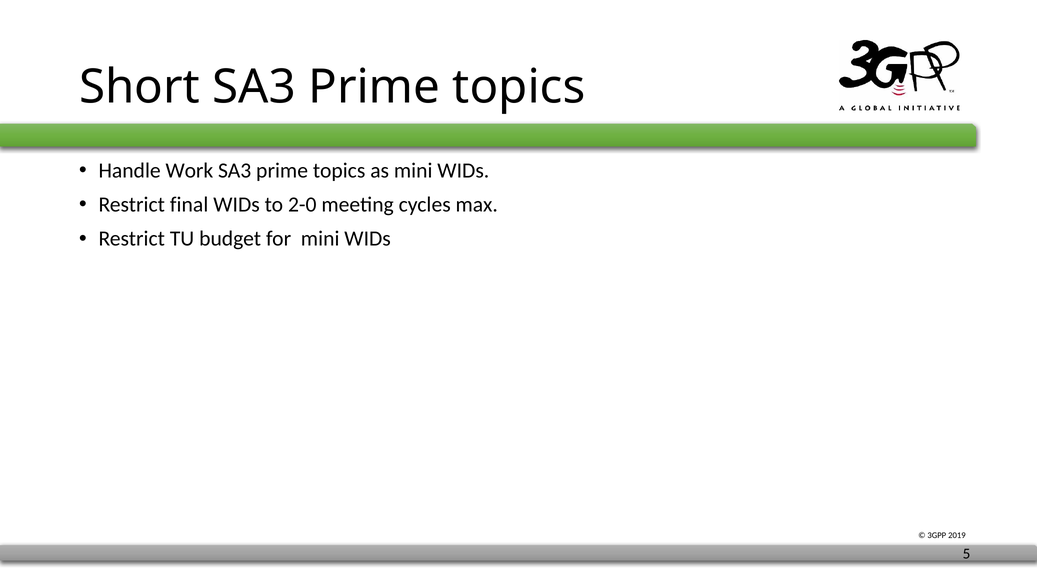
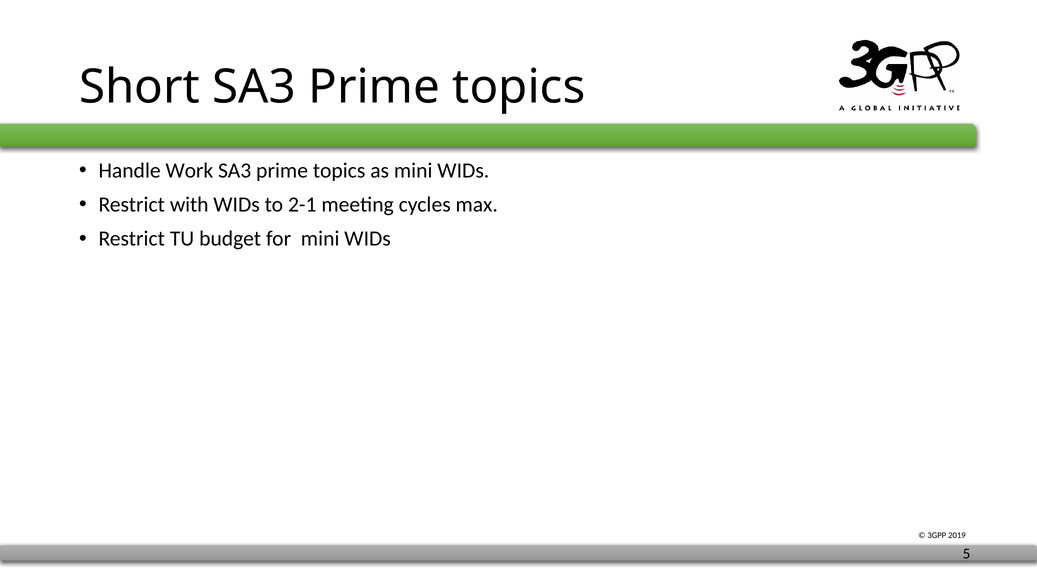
final: final -> with (189, 205)
2-0: 2-0 -> 2-1 (302, 205)
